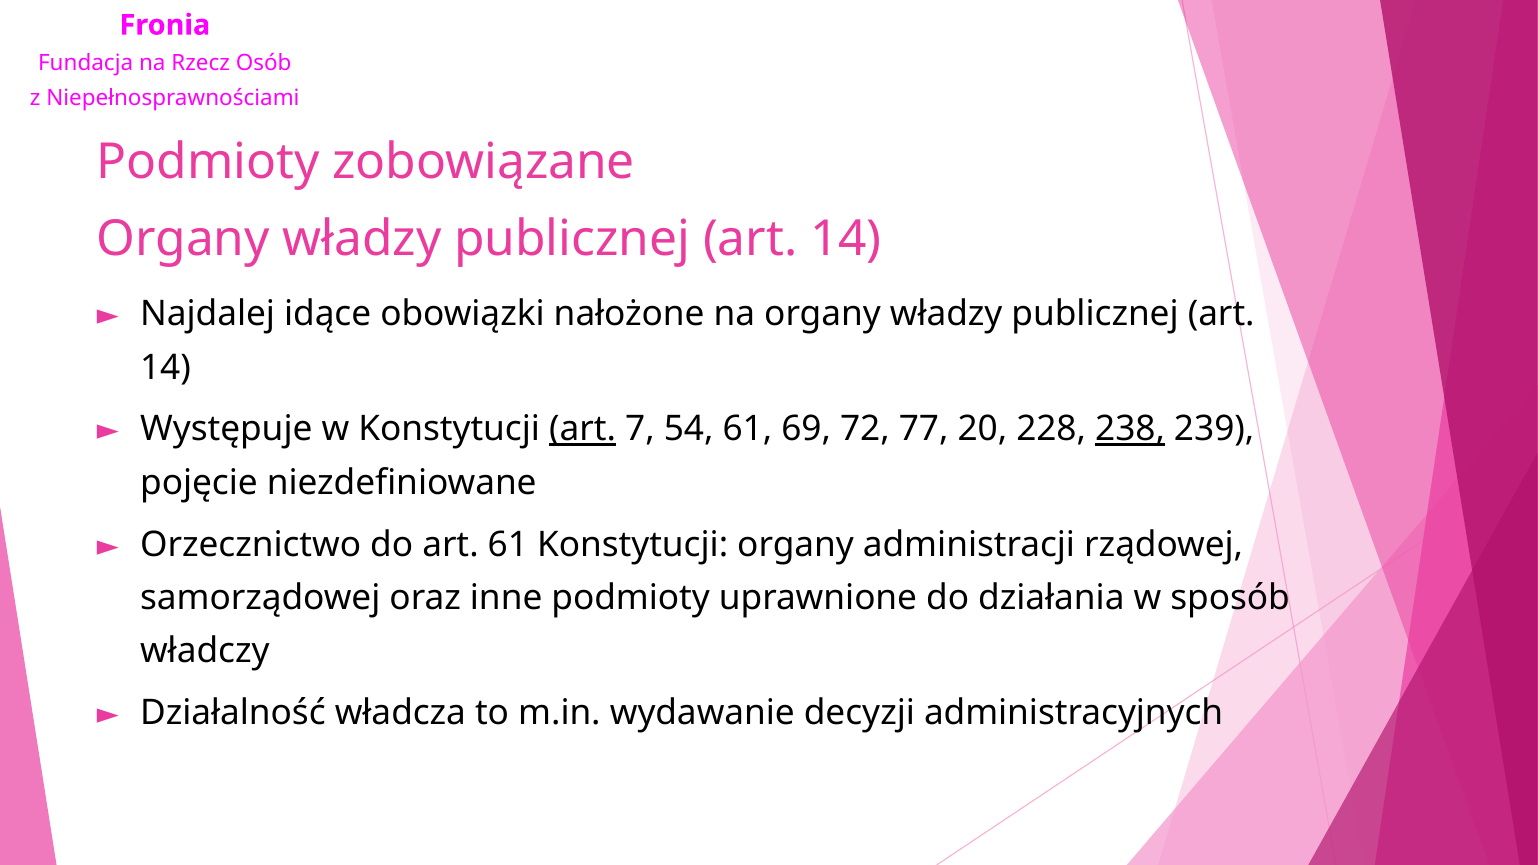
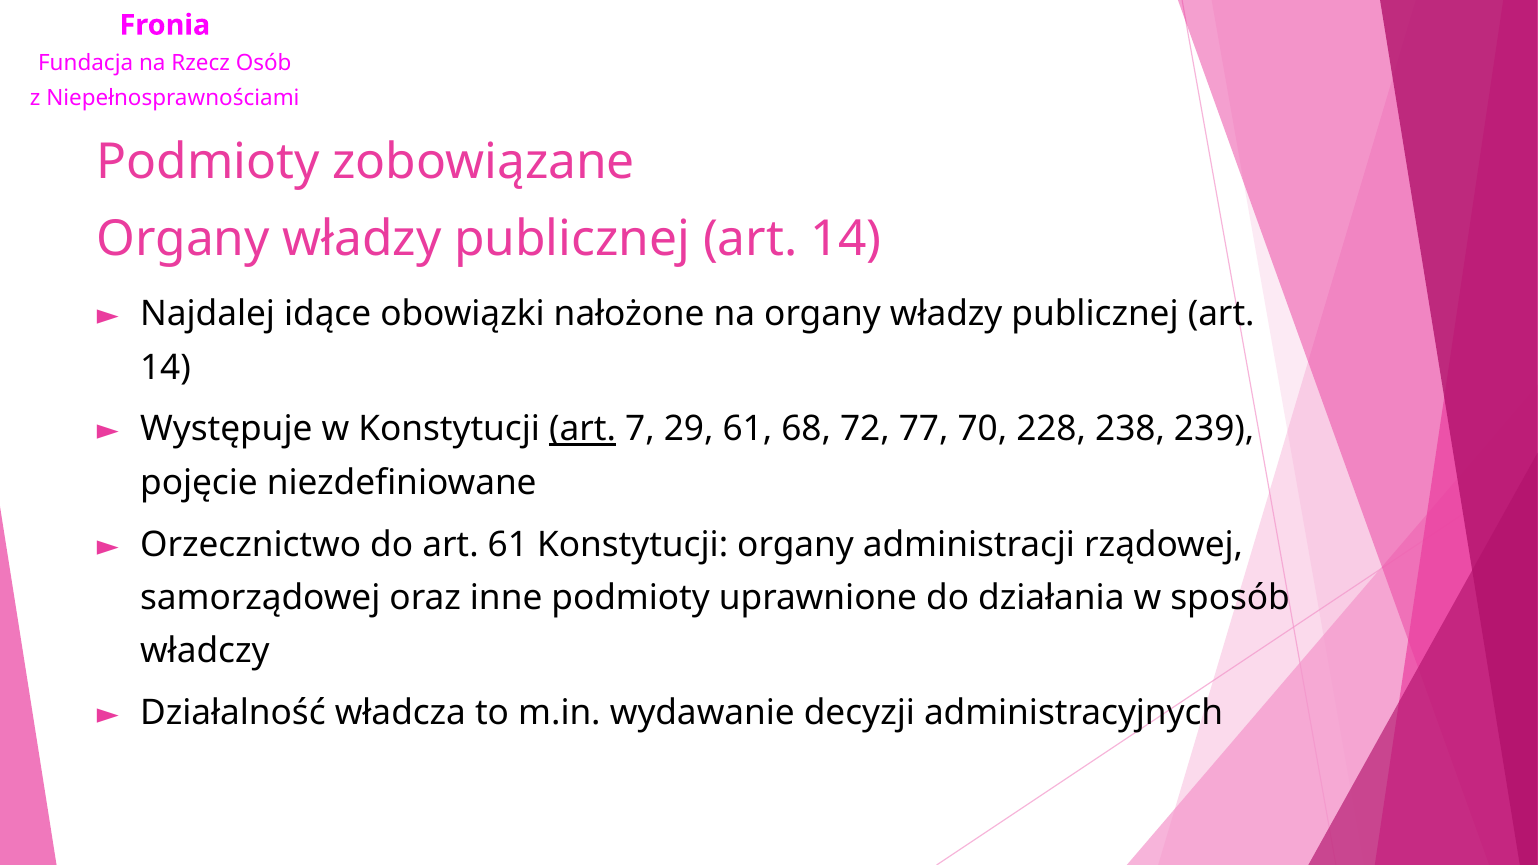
54: 54 -> 29 (689, 429)
69: 69 -> 68 (806, 429)
20: 20 -> 70 (982, 429)
238 underline: present -> none (1130, 429)
